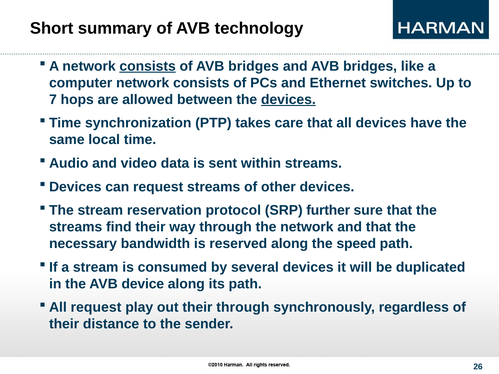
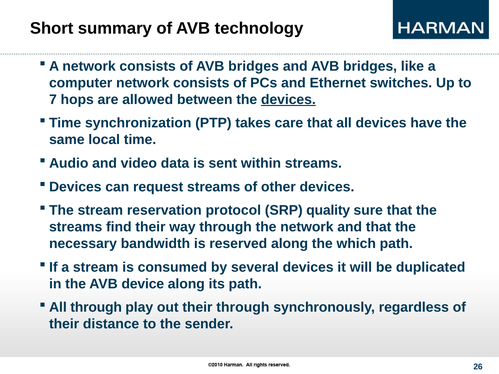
consists underline: present -> none (148, 66)
further: further -> quality (328, 211)
speed: speed -> which (356, 244)
request: request -> through (96, 308)
